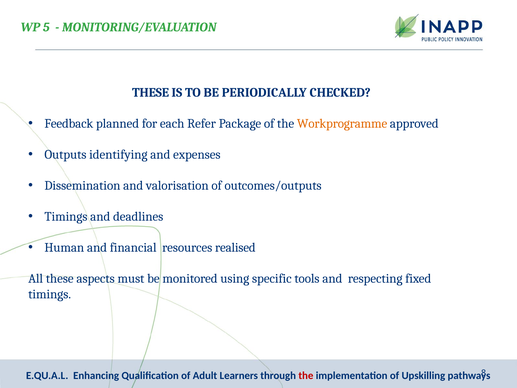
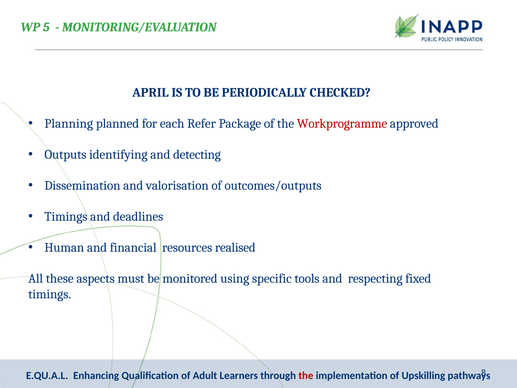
THESE: THESE -> APRIL (150, 92)
Feedback: Feedback -> Planning (69, 123)
Workprogramme colour: orange -> red (342, 123)
expenses: expenses -> detecting (197, 154)
